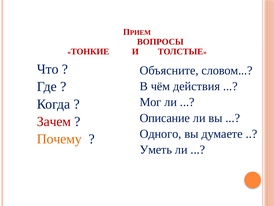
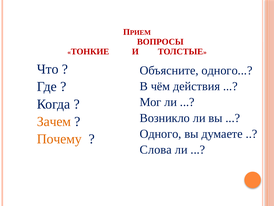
Объясните словом: словом -> одного (227, 70)
Описание: Описание -> Возникло (165, 118)
Зачем colour: red -> orange (54, 121)
Уметь: Уметь -> Слова (156, 149)
